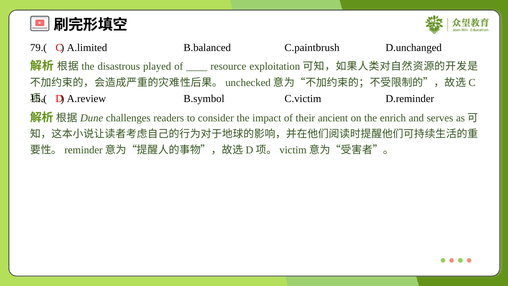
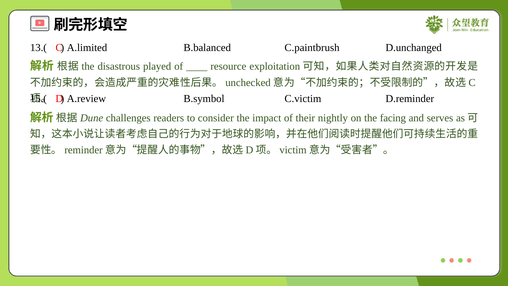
79.(: 79.( -> 13.( (38, 48)
ancient: ancient -> nightly (333, 118)
enrich: enrich -> facing (393, 118)
